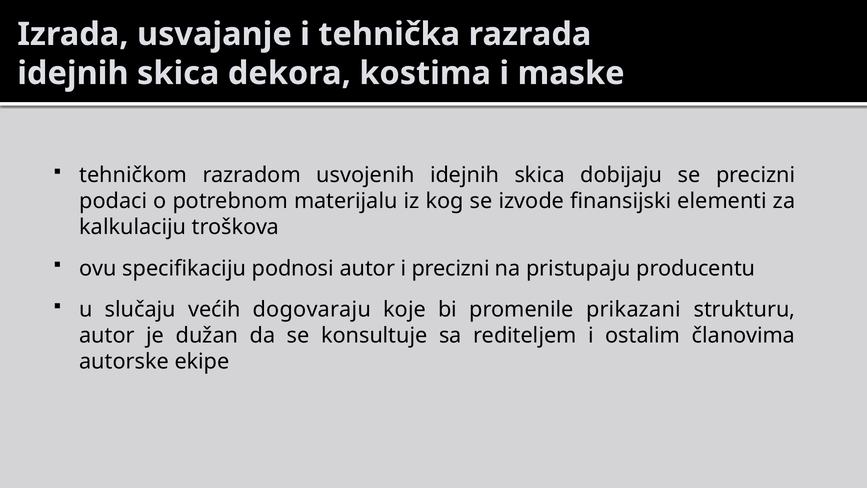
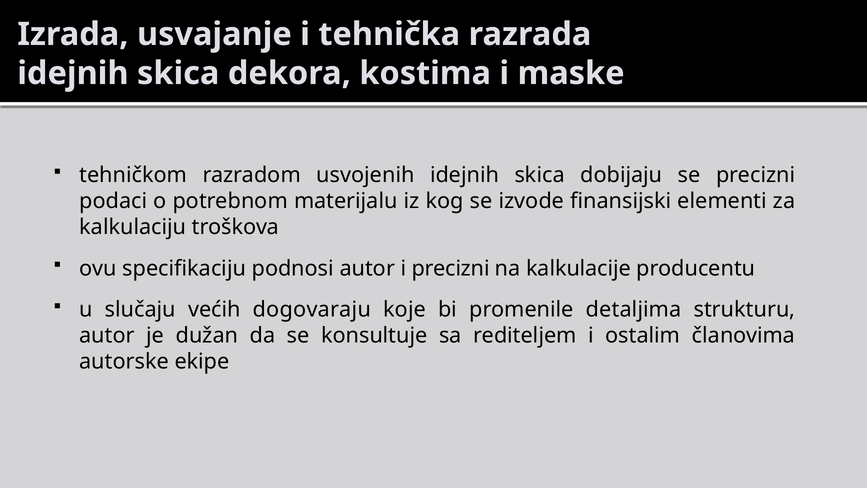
pristupaju: pristupaju -> kalkulacije (578, 268)
prikazani: prikazani -> detaljima (634, 309)
